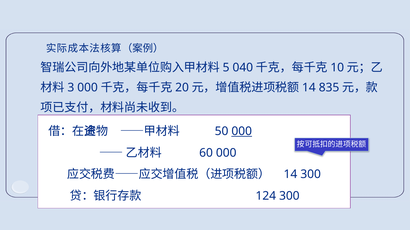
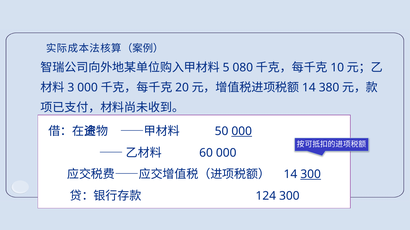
040: 040 -> 080 (243, 68)
835: 835 -> 380 (329, 88)
300 underline: none -> present (311, 175)
